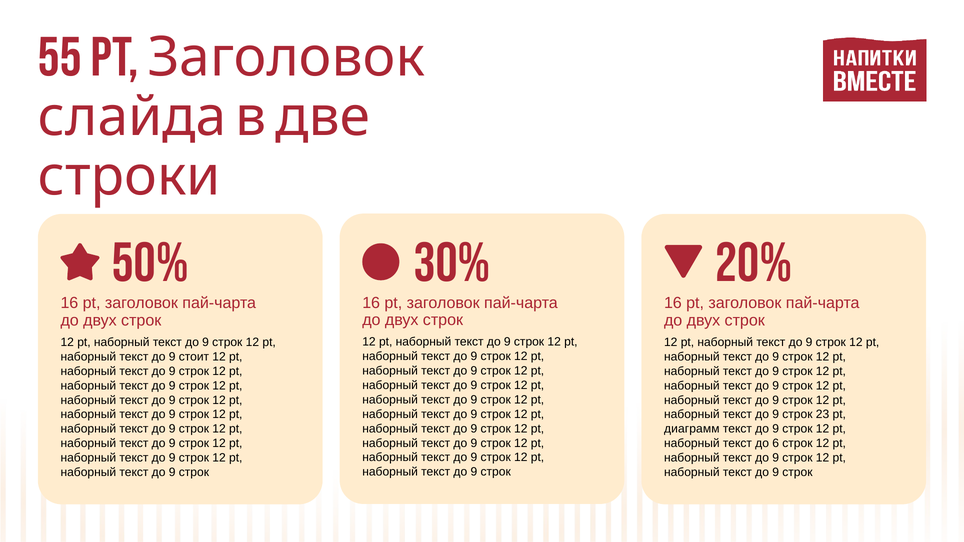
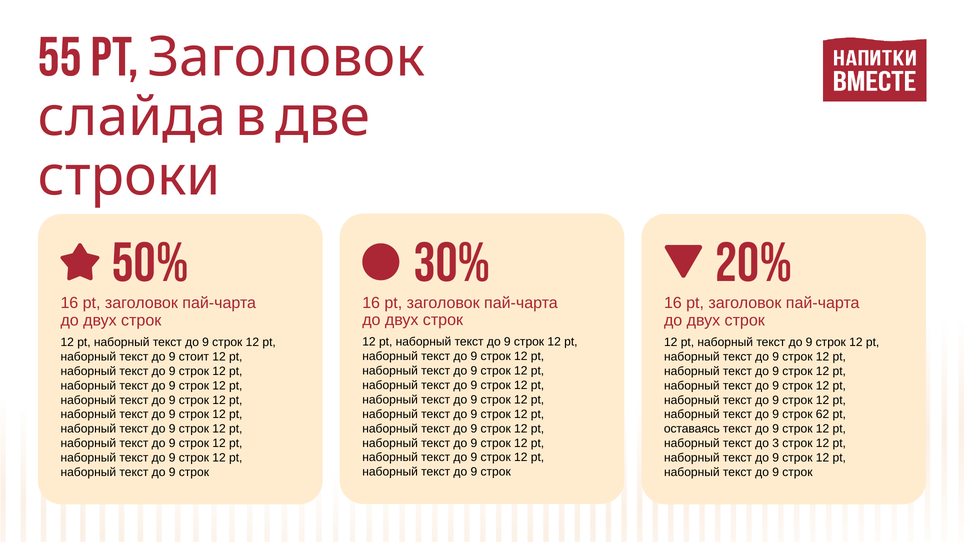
23: 23 -> 62 (823, 415)
диаграмм: диаграмм -> оставаясь (692, 429)
6: 6 -> 3 (776, 444)
